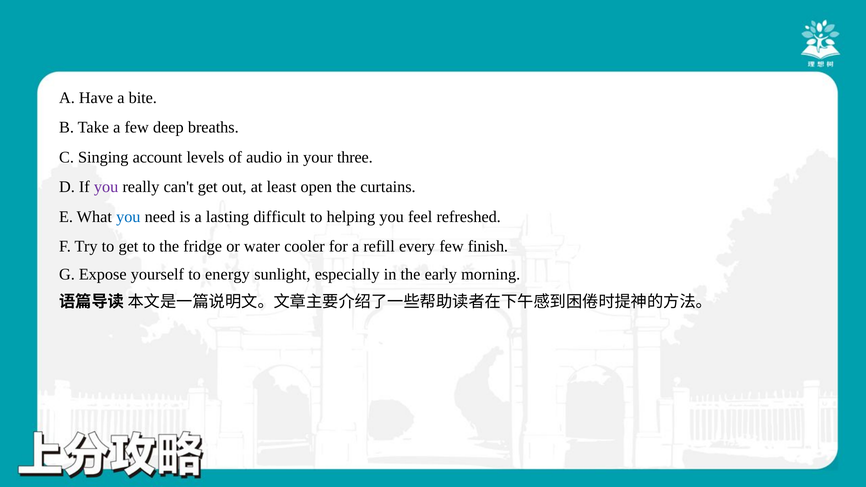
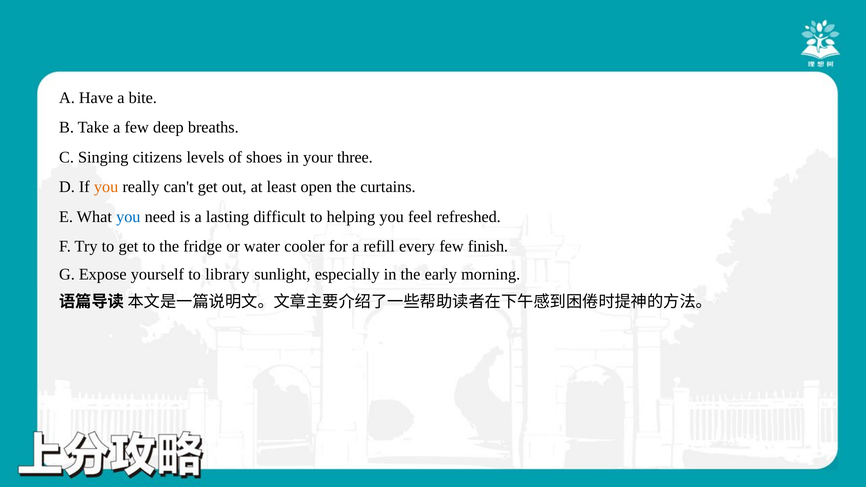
account: account -> citizens (157, 157)
audio: audio -> shoes (264, 157)
you colour: purple -> orange (106, 187)
energy: energy -> library (227, 275)
